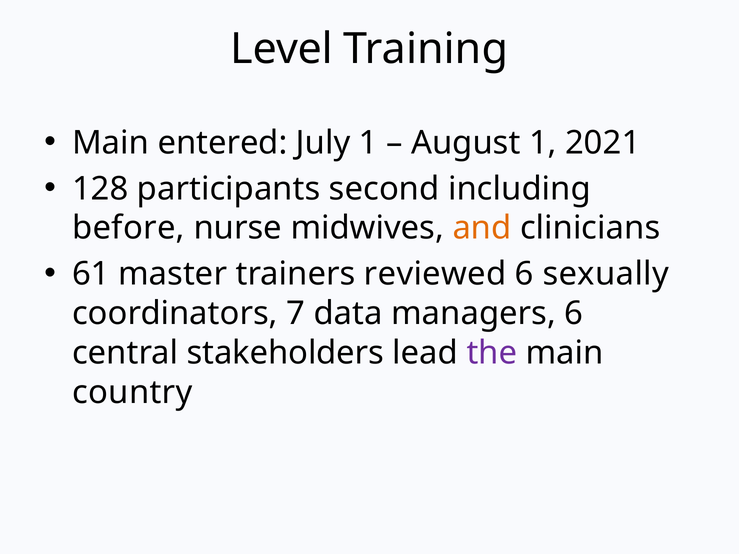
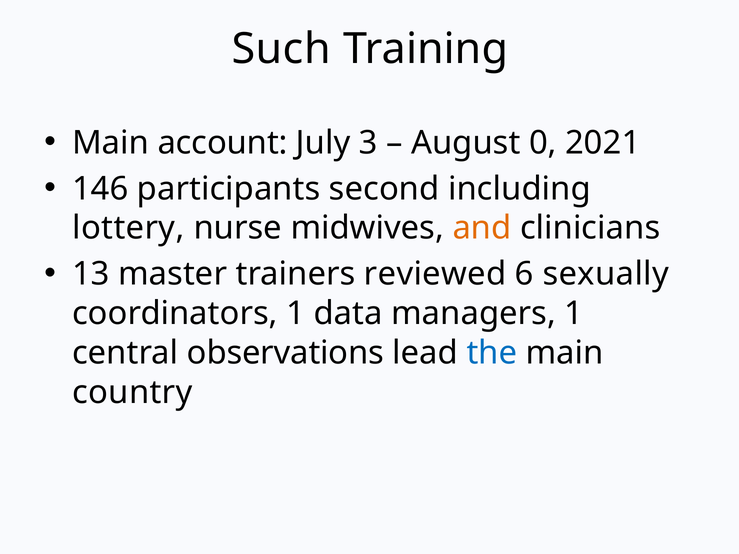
Level: Level -> Such (281, 49)
entered: entered -> account (223, 143)
July 1: 1 -> 3 (368, 143)
August 1: 1 -> 0 (543, 143)
128: 128 -> 146 (100, 189)
before: before -> lottery (128, 228)
61: 61 -> 13 (91, 274)
coordinators 7: 7 -> 1 (296, 314)
managers 6: 6 -> 1 (574, 314)
stakeholders: stakeholders -> observations (285, 353)
the colour: purple -> blue (492, 353)
